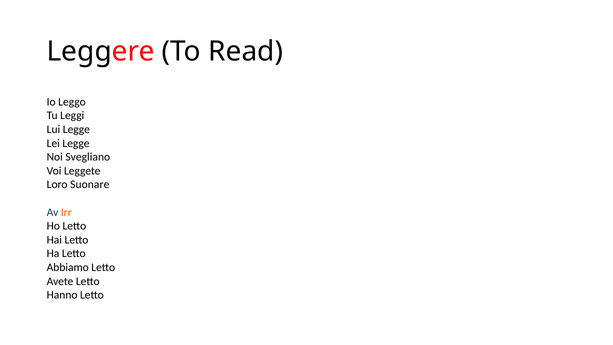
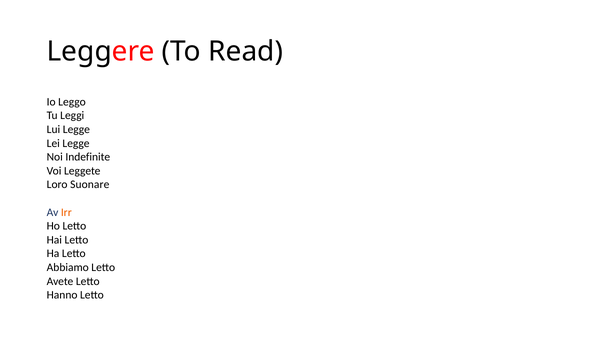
Svegliano: Svegliano -> Indefinite (88, 157)
